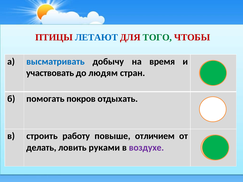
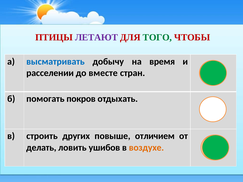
ЛЕТАЮТ colour: blue -> purple (96, 37)
участвовать: участвовать -> расселении (50, 73)
людям: людям -> вместе (103, 73)
работу: работу -> других (76, 136)
руками: руками -> ушибов (104, 148)
воздухе colour: purple -> orange (146, 148)
